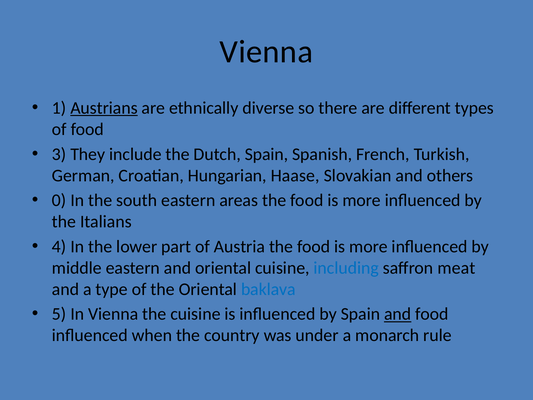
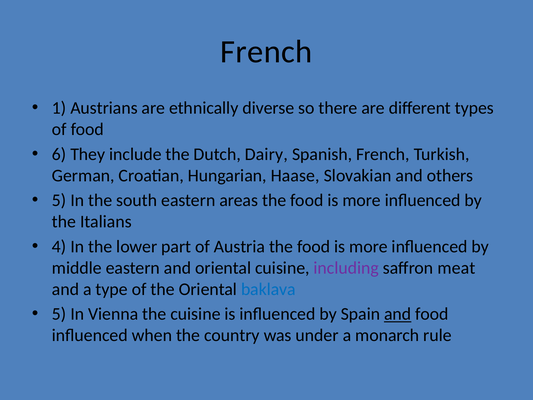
Vienna: Vienna -> French (266, 52)
Austrians underline: present -> none (104, 108)
3: 3 -> 6 (59, 154)
Dutch Spain: Spain -> Dairy (266, 154)
0: 0 -> 5 (59, 200)
including colour: blue -> purple (346, 268)
